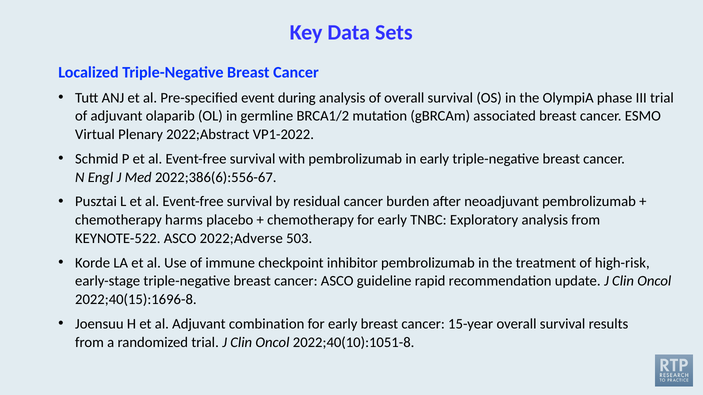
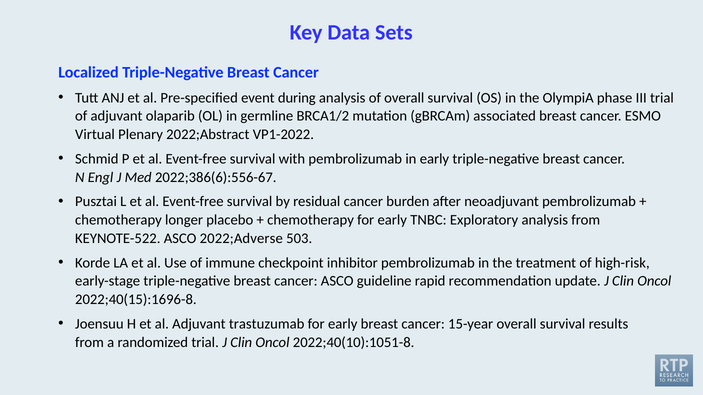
harms: harms -> longer (184, 220)
combination: combination -> trastuzumab (267, 324)
